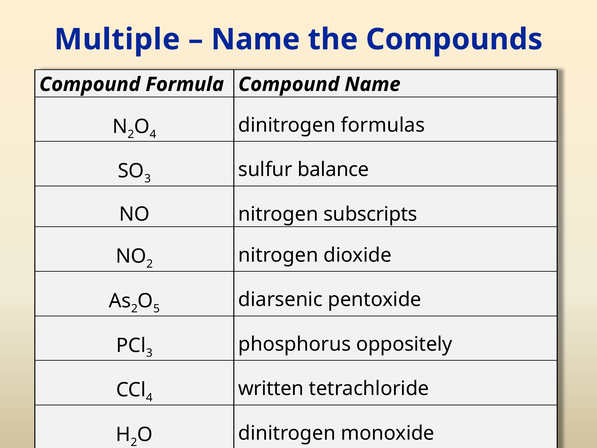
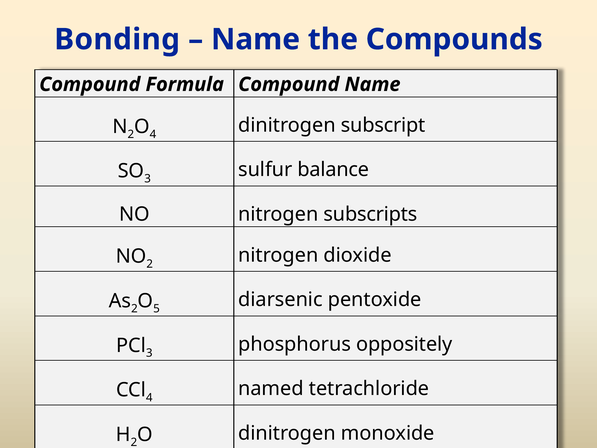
Multiple: Multiple -> Bonding (117, 39)
formulas: formulas -> subscript (383, 125)
written: written -> named (271, 389)
